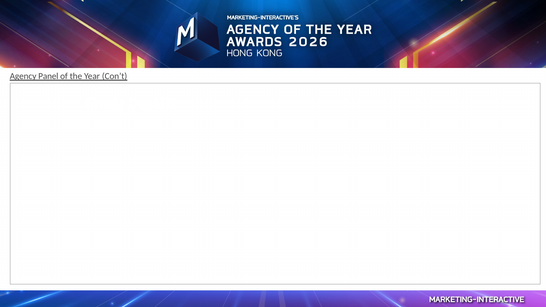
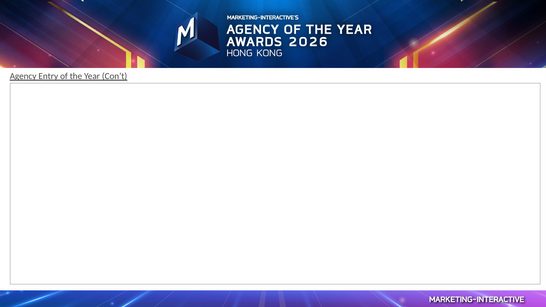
Agency Panel: Panel -> Entry (48, 76)
